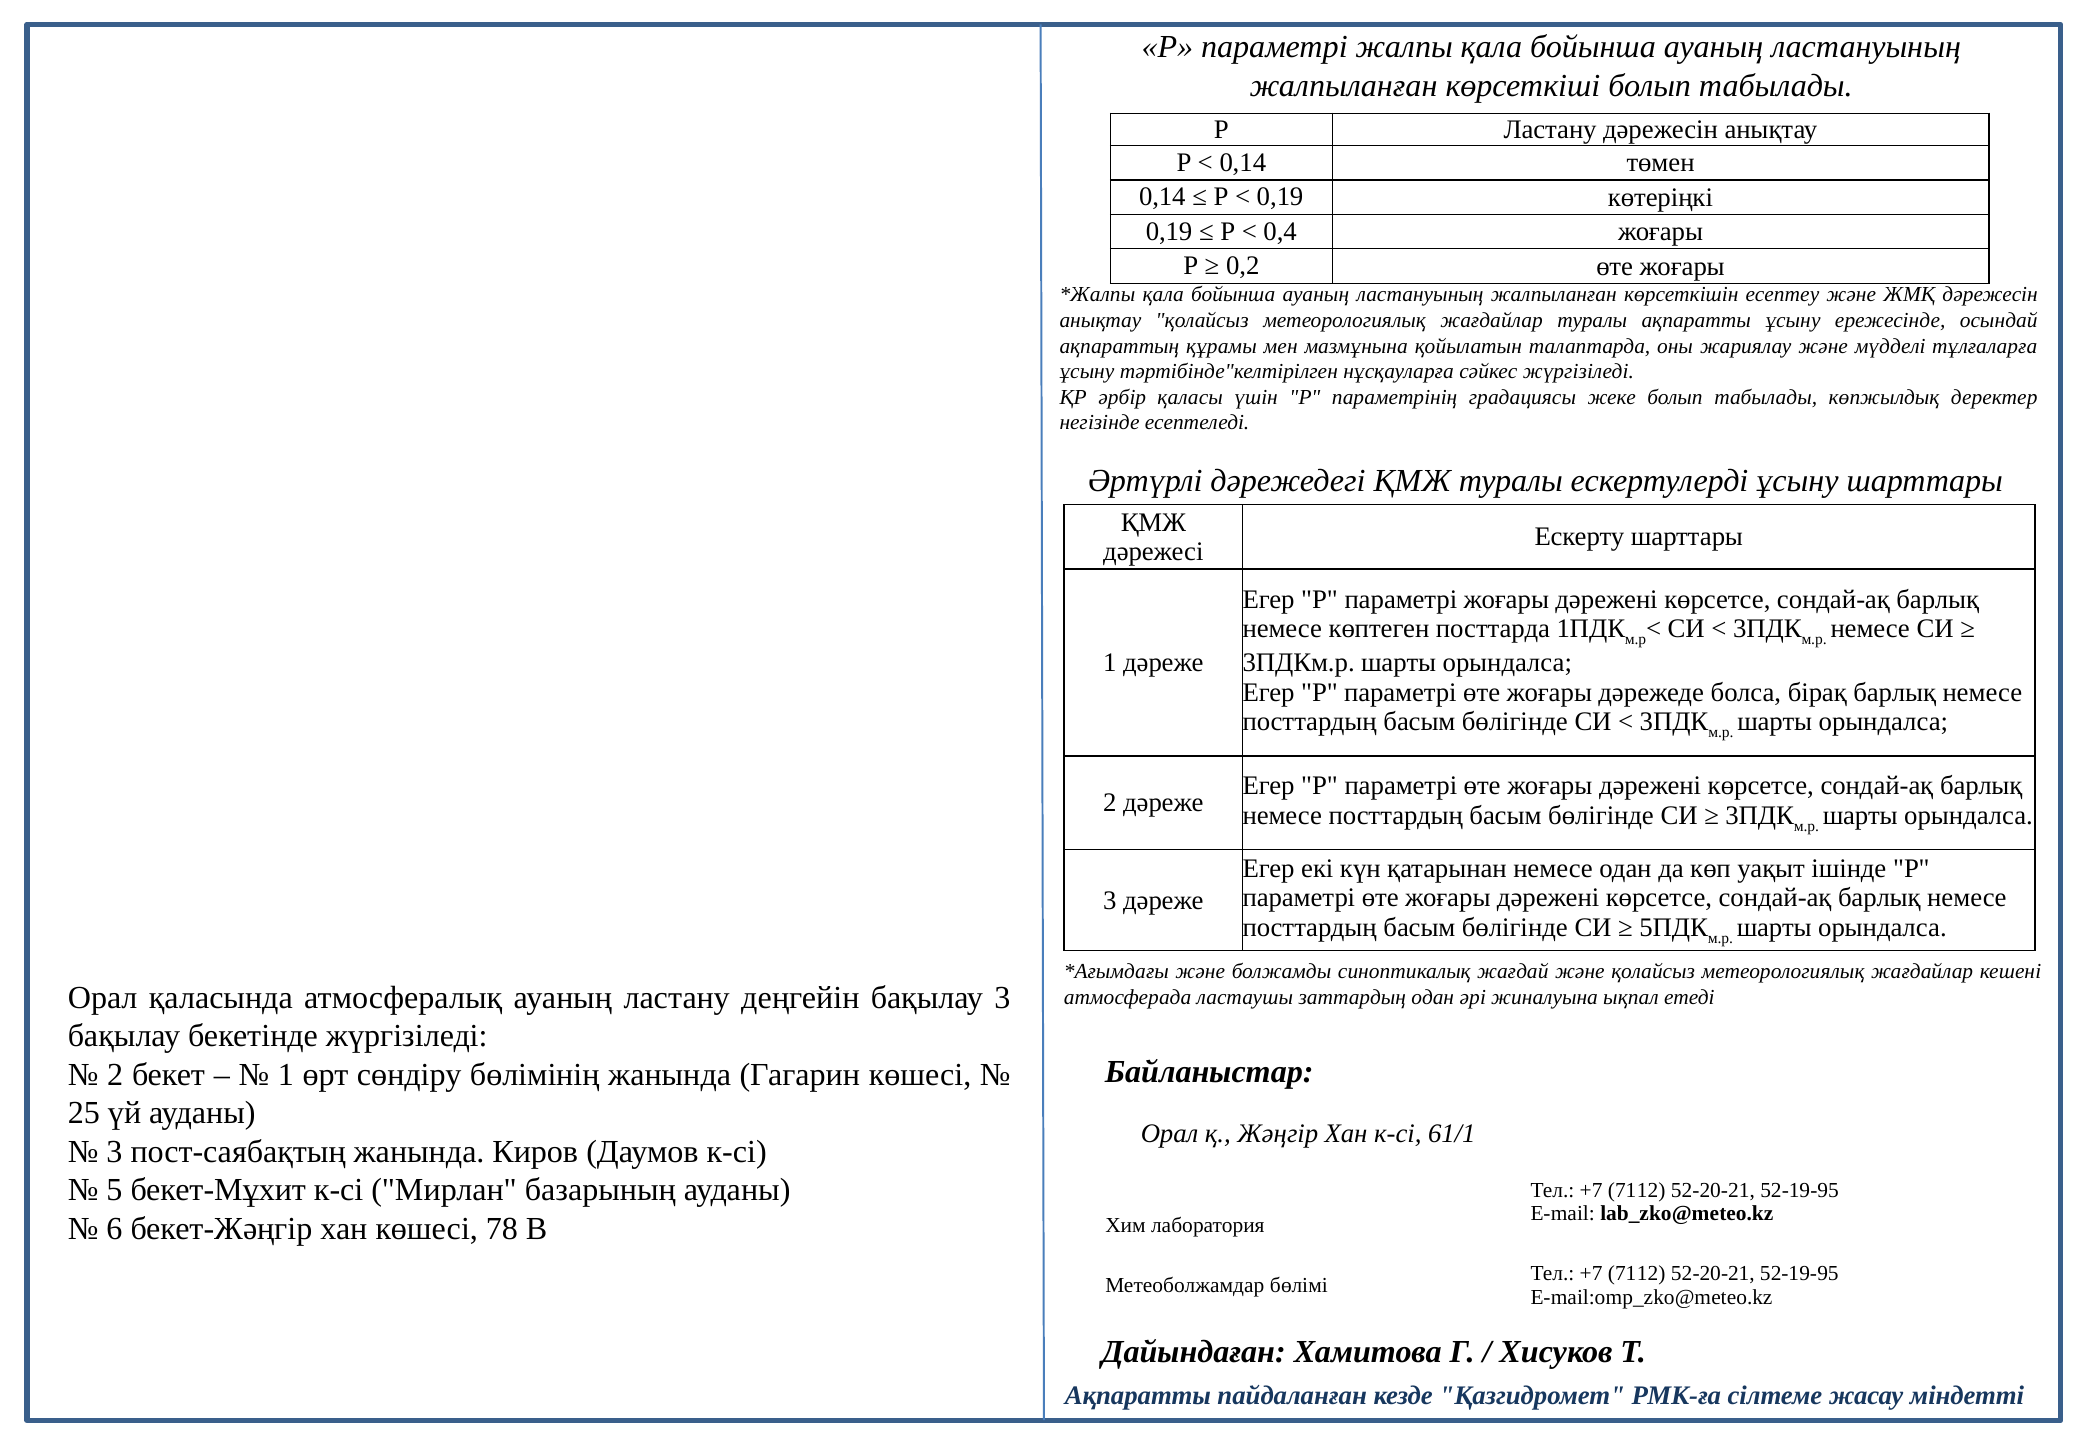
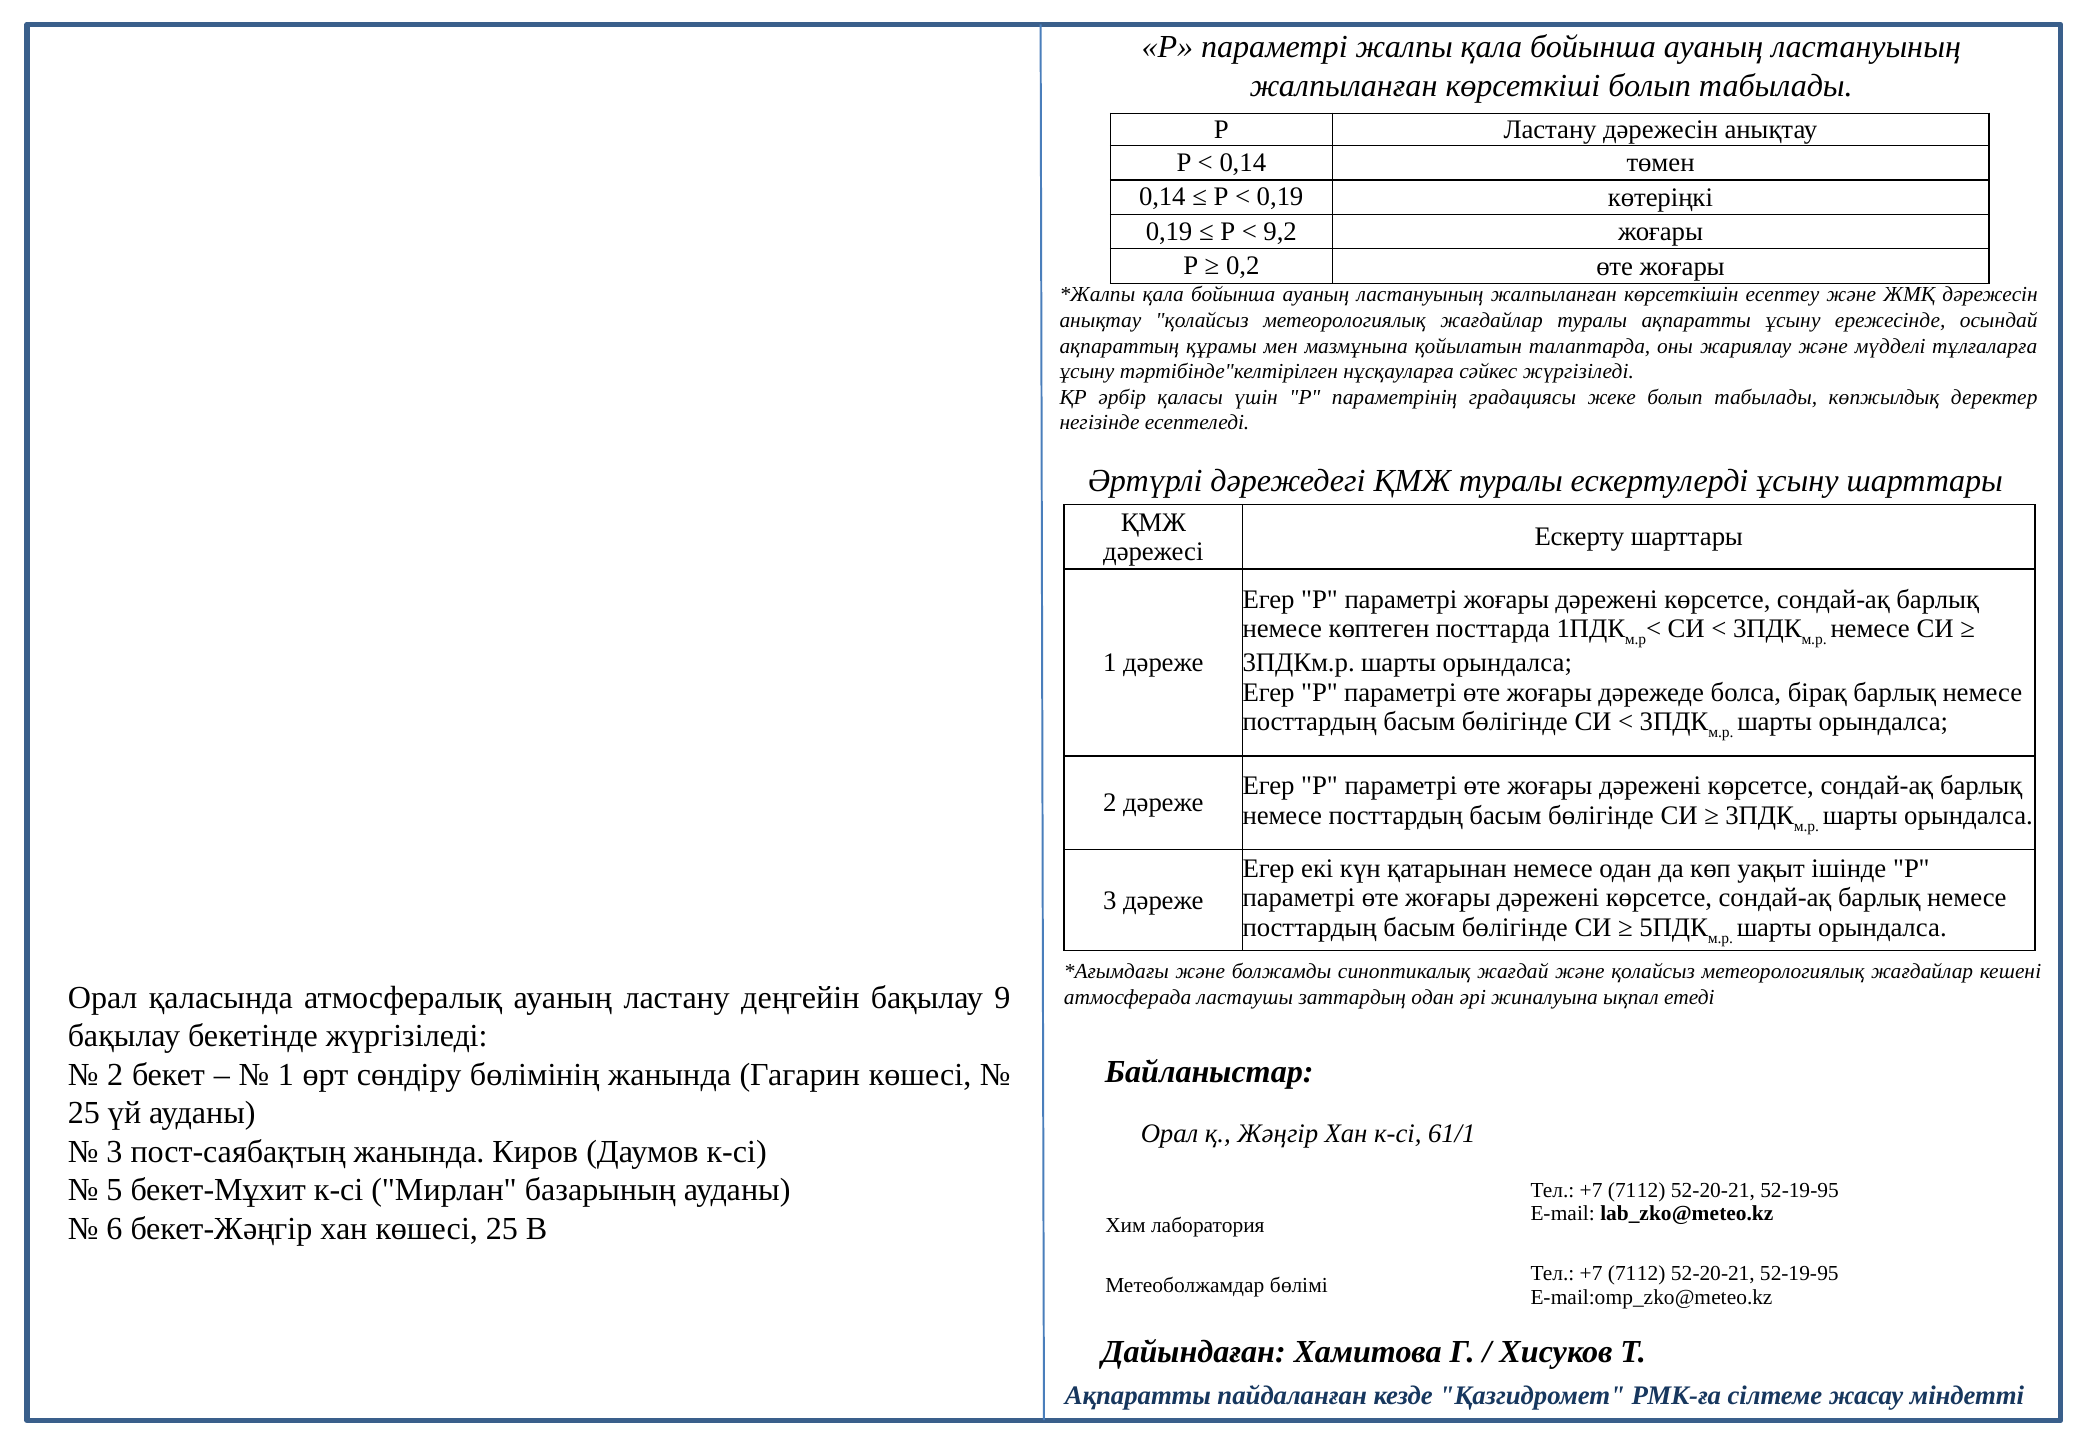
0,4: 0,4 -> 9,2 (1280, 231)
бақылау 3: 3 -> 9 (1002, 998)
көшесі 78: 78 -> 25 (502, 1229)
